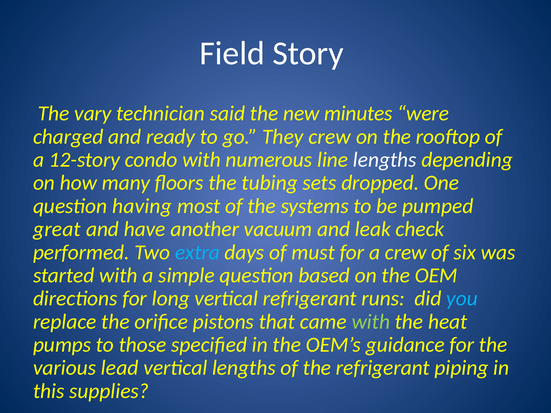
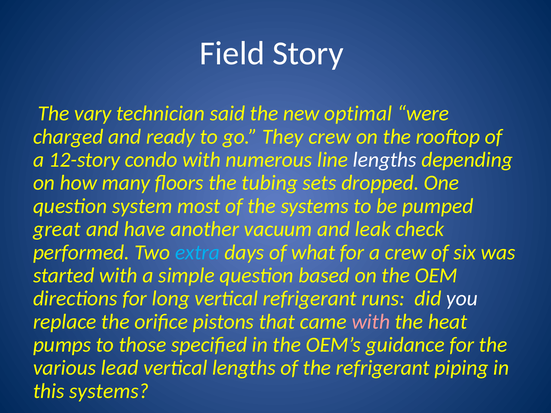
minutes: minutes -> optimal (358, 114)
having: having -> system (142, 206)
must: must -> what (313, 252)
you colour: light blue -> white (462, 299)
with colour: light green -> pink (371, 322)
this supplies: supplies -> systems (109, 391)
